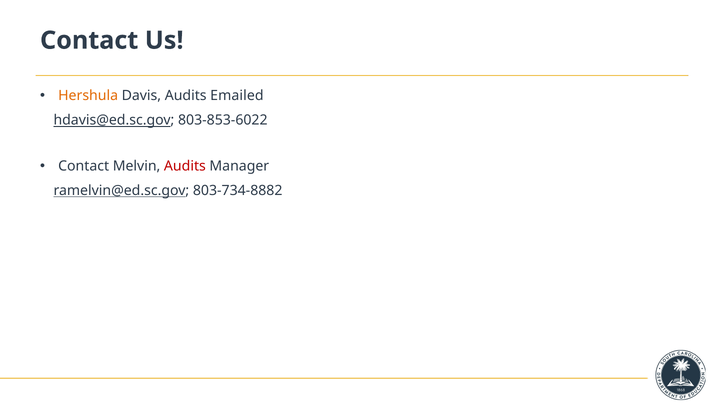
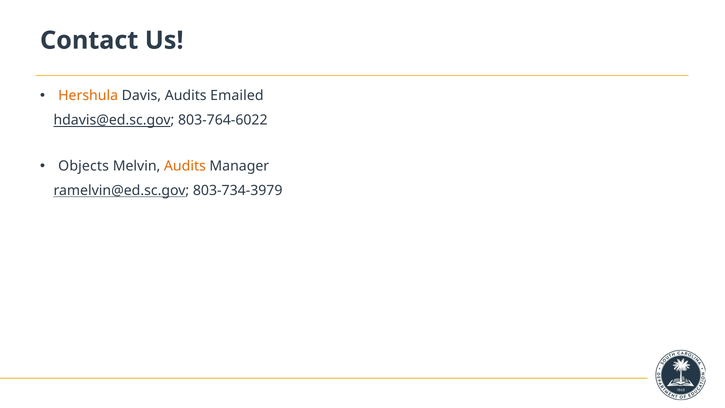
803-853-6022: 803-853-6022 -> 803-764-6022 (223, 120)
Contact: Contact -> Objects (84, 166)
Audits colour: red -> orange (185, 166)
803-734-8882: 803-734-8882 -> 803-734-3979 (238, 190)
